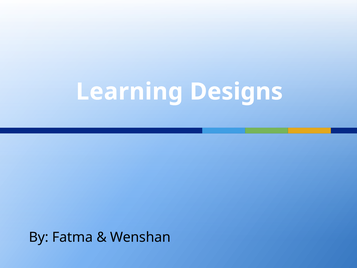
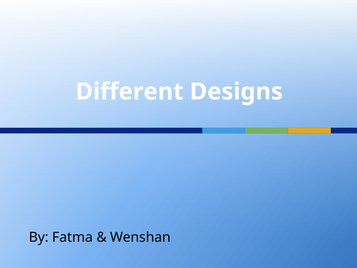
Learning: Learning -> Different (130, 92)
